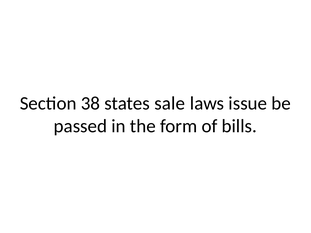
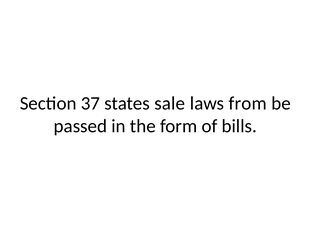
38: 38 -> 37 (90, 103)
issue: issue -> from (248, 103)
